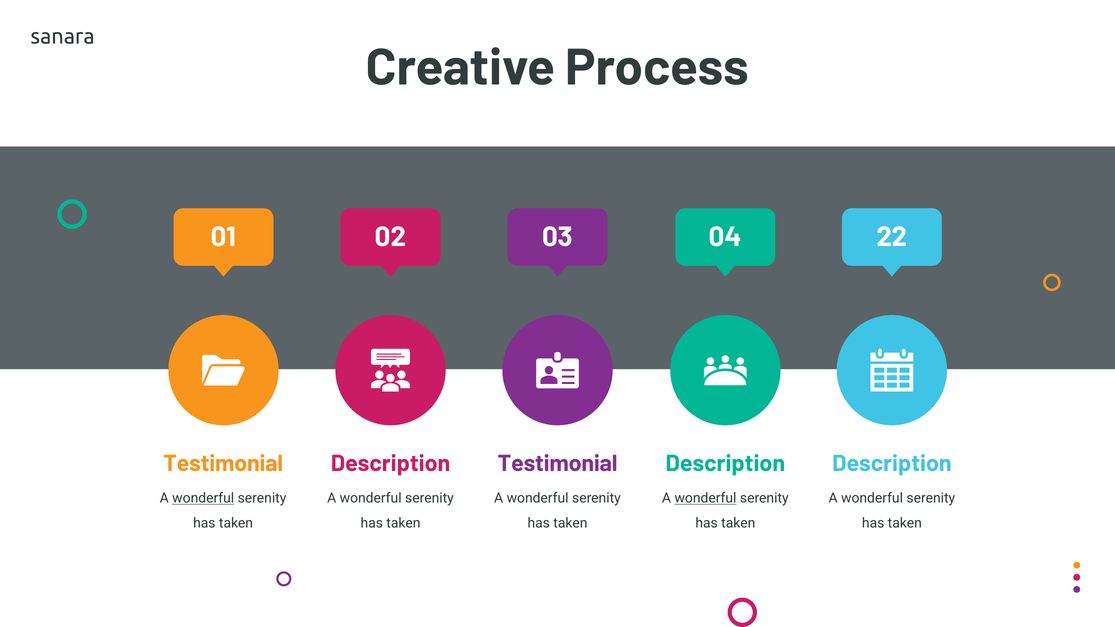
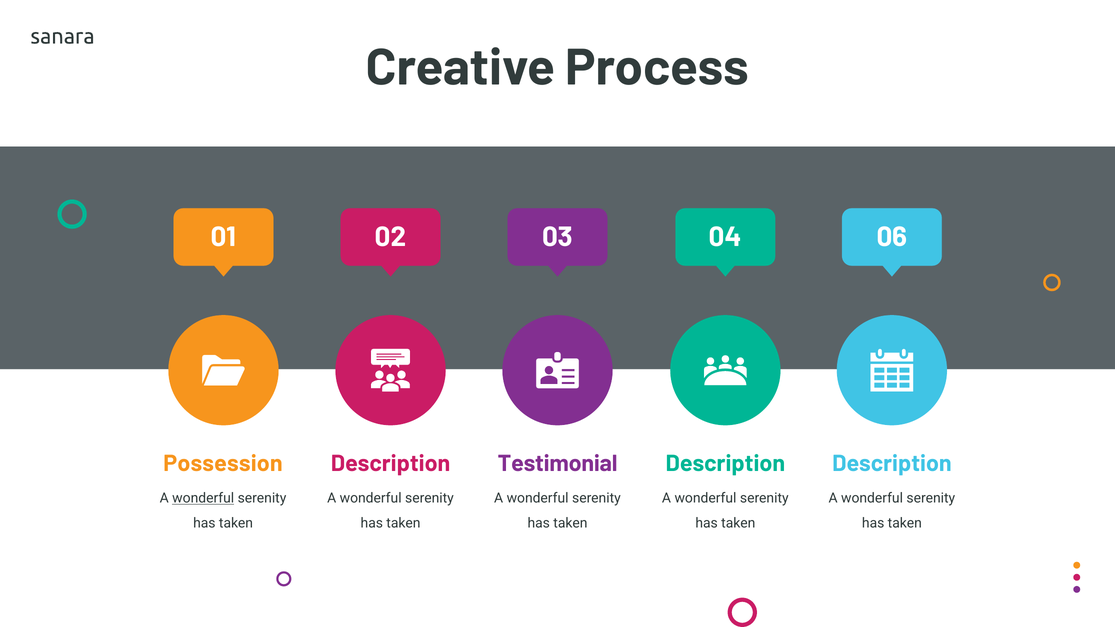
22: 22 -> 06 (892, 237)
Testimonial: Testimonial -> Possession (223, 464)
wonderful underline: present -> none (705, 498)
